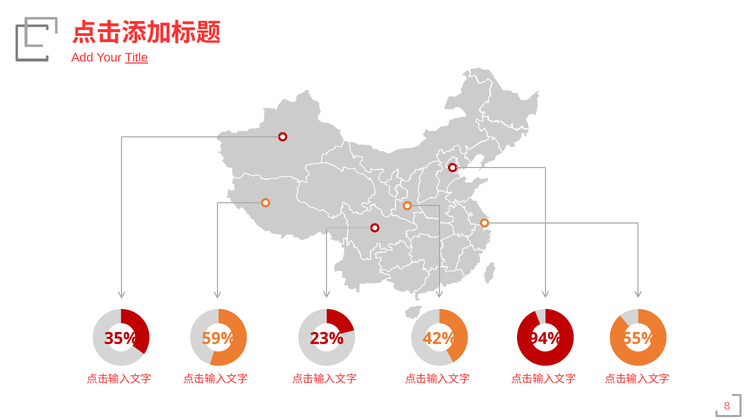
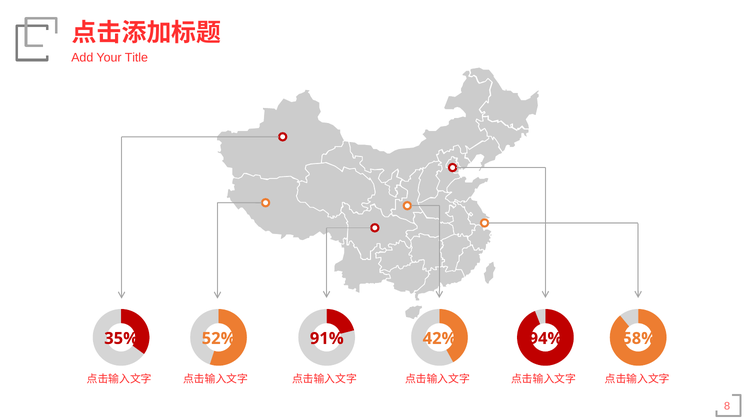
Title underline: present -> none (136, 58)
59%: 59% -> 52% (219, 338)
23%: 23% -> 91% (327, 338)
55%: 55% -> 58% (639, 338)
